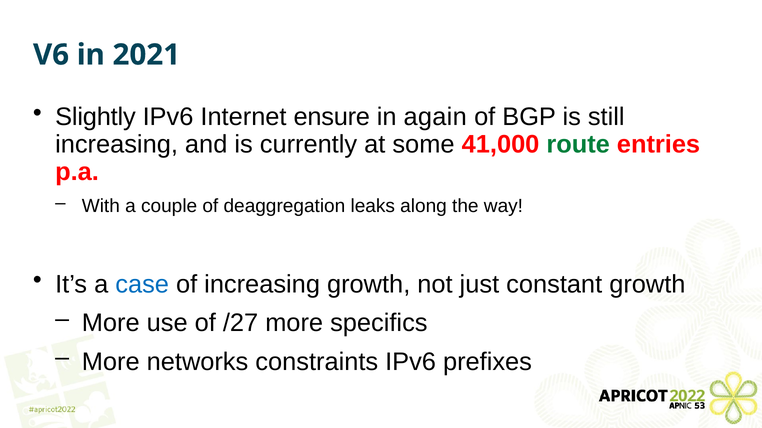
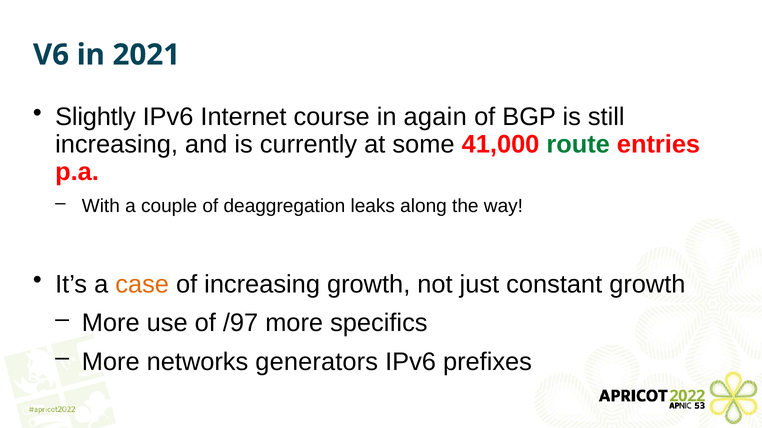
ensure: ensure -> course (332, 117)
case colour: blue -> orange (142, 285)
/27: /27 -> /97 (241, 323)
constraints: constraints -> generators (317, 362)
